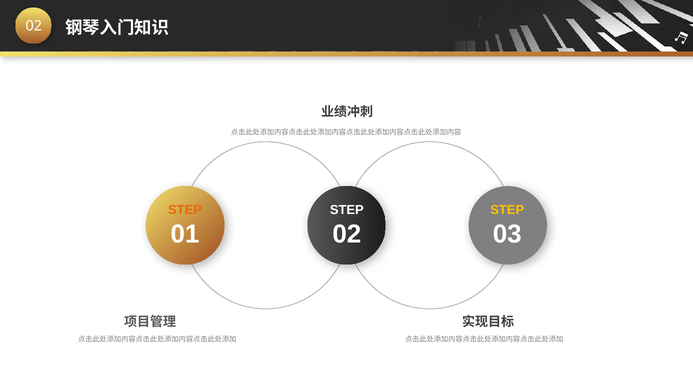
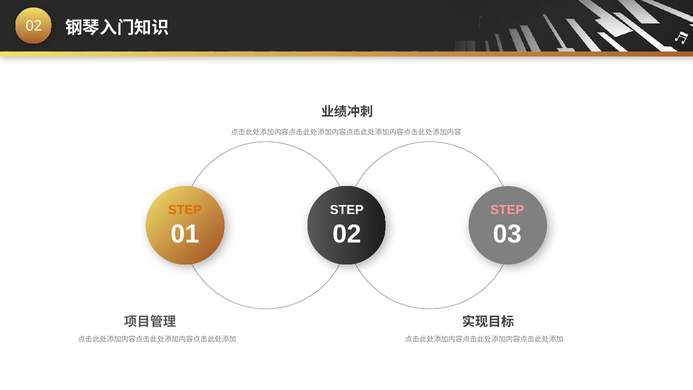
STEP colour: yellow -> pink (507, 210)
